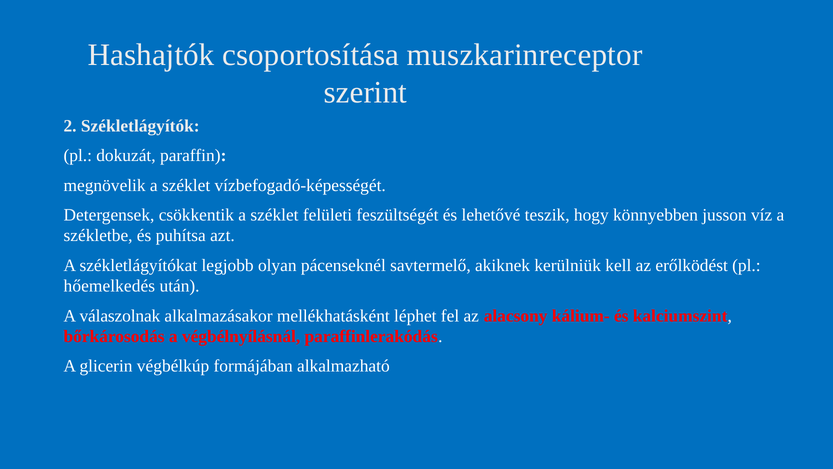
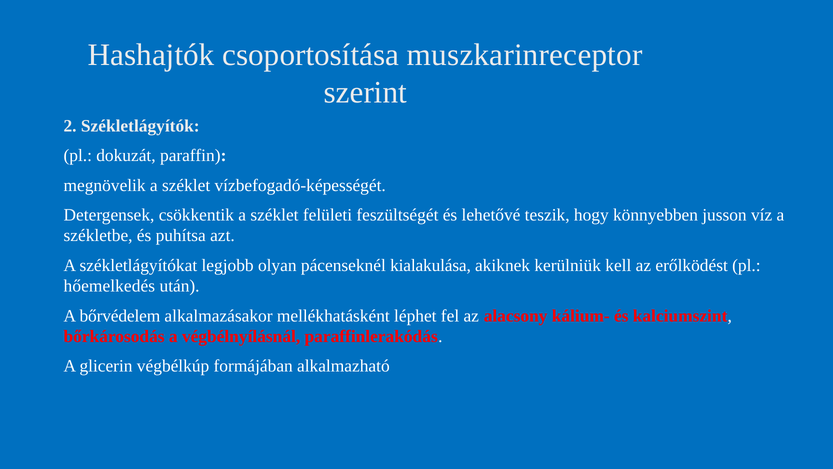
savtermelő: savtermelő -> kialakulása (431, 265)
válaszolnak: válaszolnak -> bőrvédelem (120, 315)
